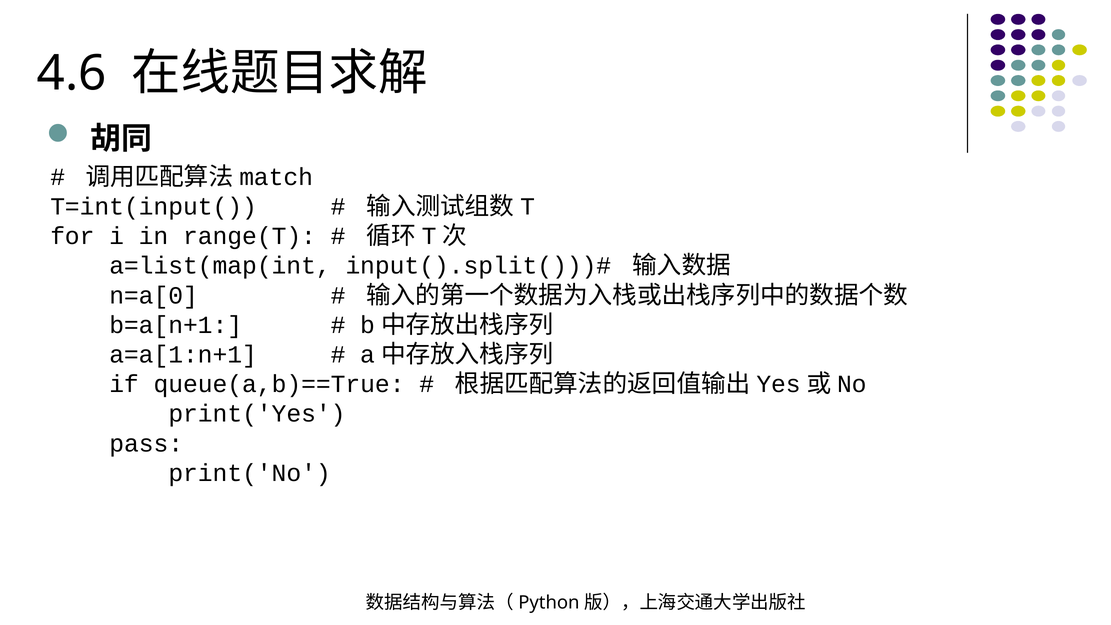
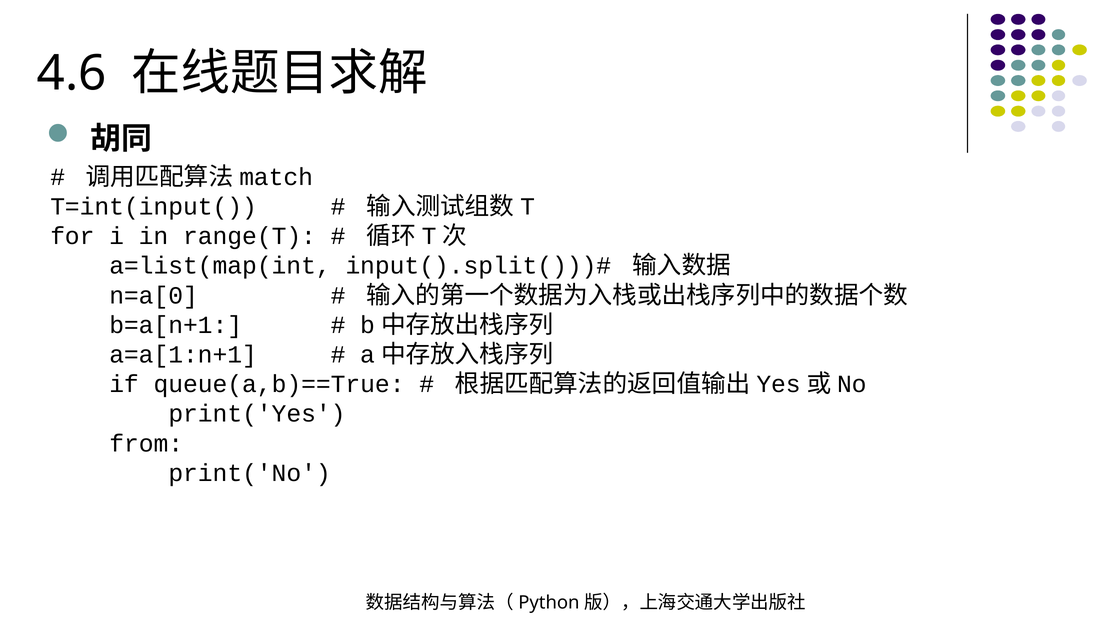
pass: pass -> from (146, 443)
